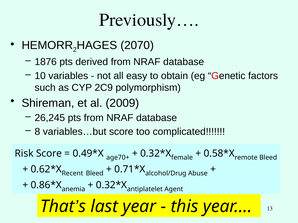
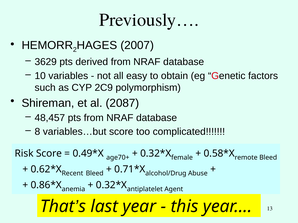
2070: 2070 -> 2007 (137, 45)
1876: 1876 -> 3629 (46, 62)
2009: 2009 -> 2087 (122, 103)
26,245: 26,245 -> 48,457 (50, 118)
